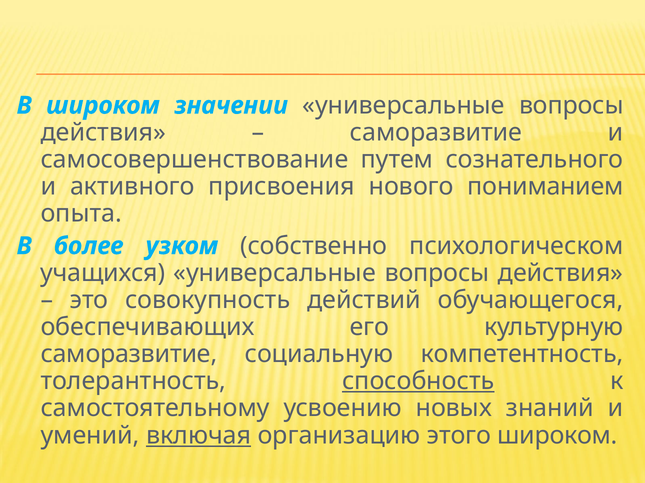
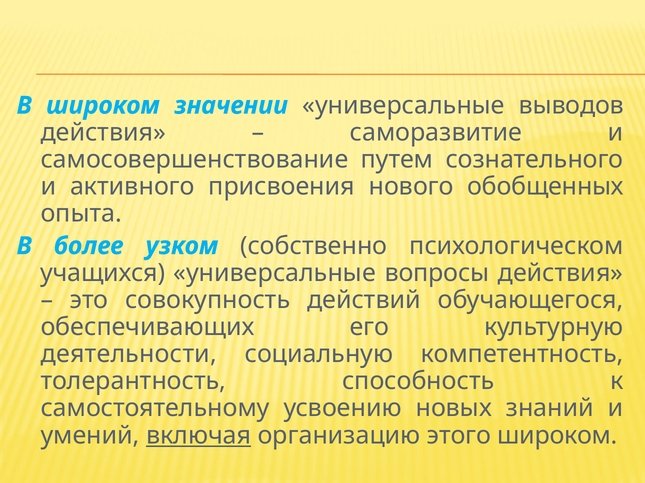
значении универсальные вопросы: вопросы -> выводов (571, 106)
пониманием: пониманием -> обобщенных (546, 187)
саморазвитие: саморазвитие -> деятельности (129, 355)
способность underline: present -> none (418, 382)
